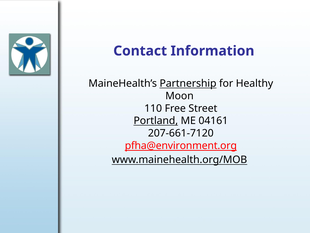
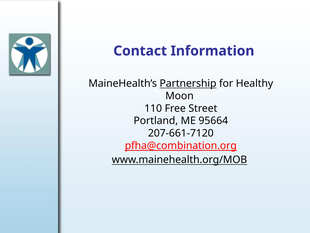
Portland underline: present -> none (156, 121)
04161: 04161 -> 95664 (213, 121)
pfha@environment.org: pfha@environment.org -> pfha@combination.org (181, 145)
